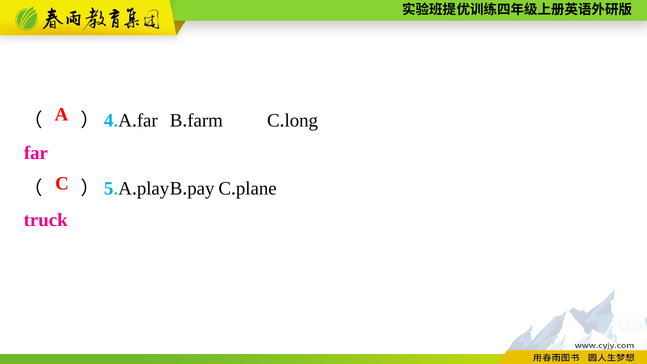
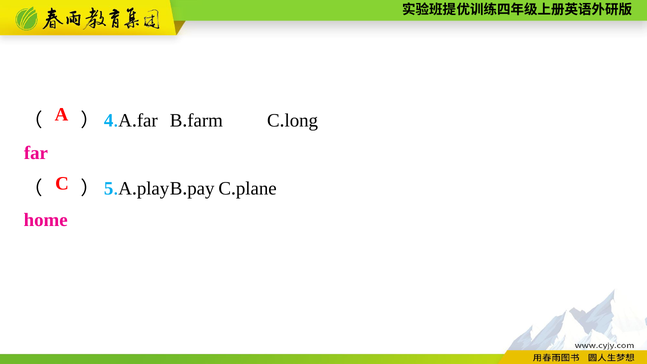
truck: truck -> home (46, 220)
